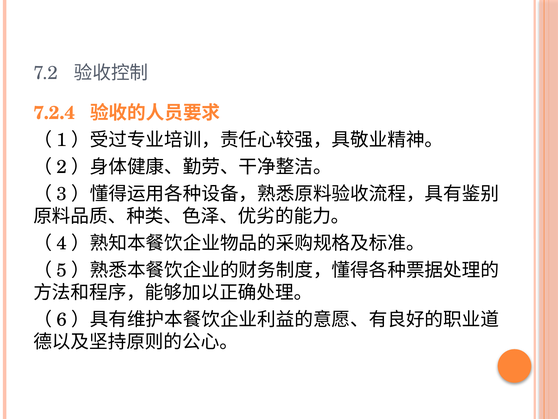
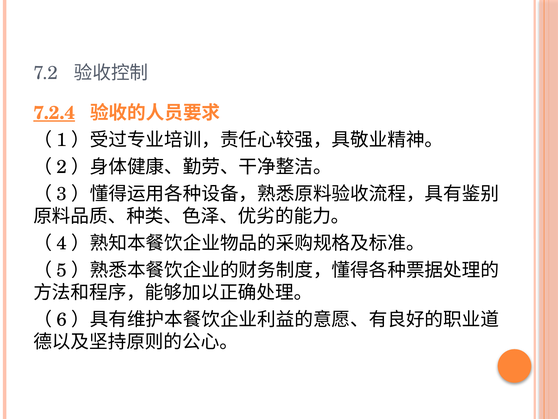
7.2.4 underline: none -> present (54, 113)
